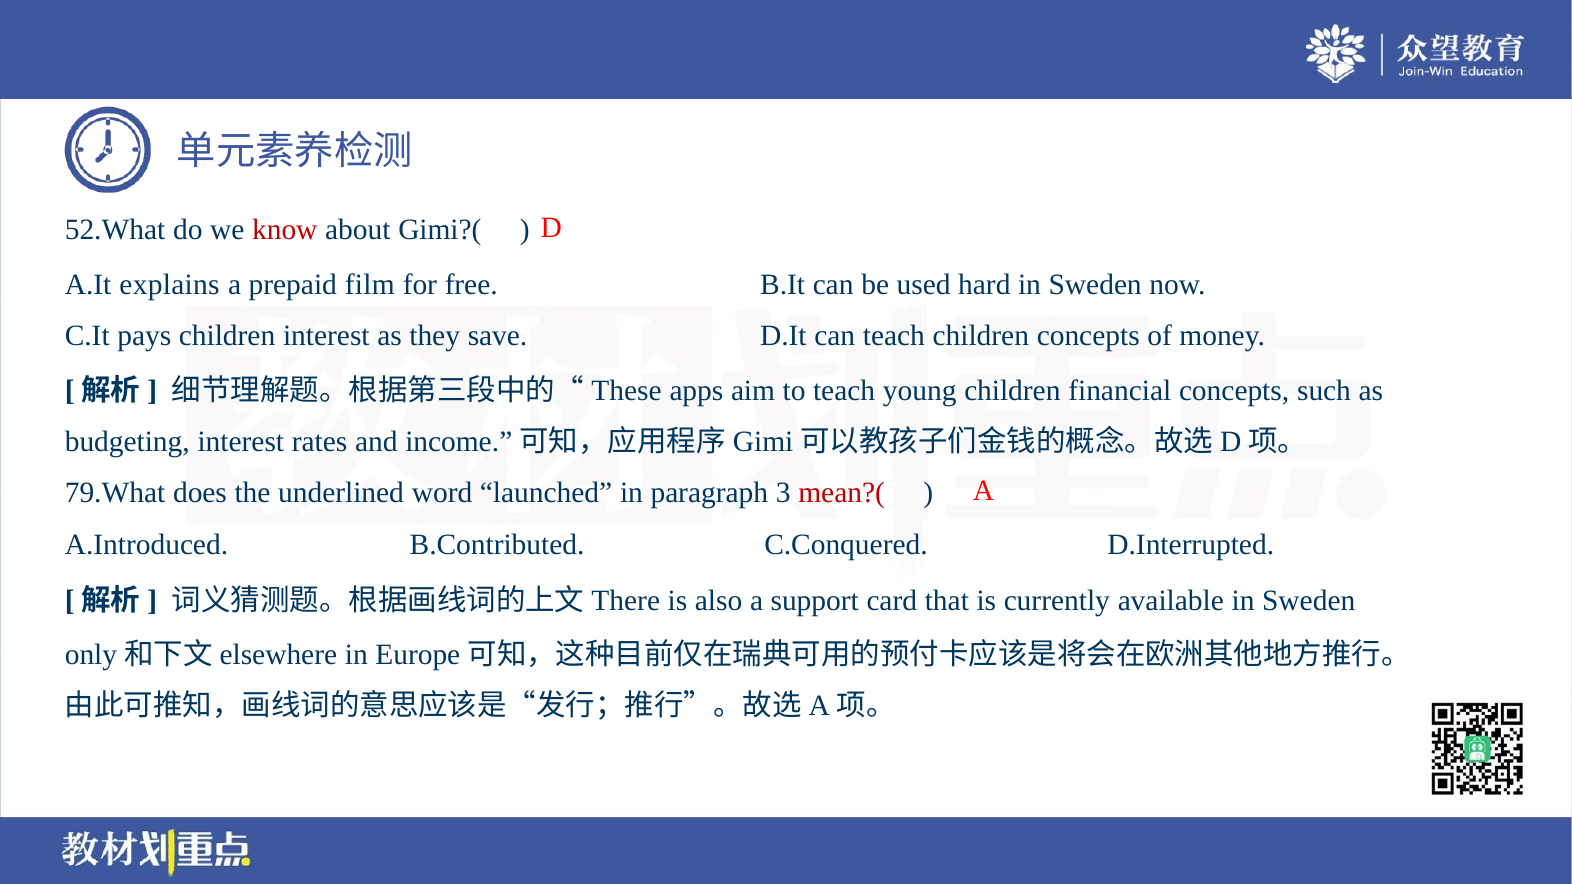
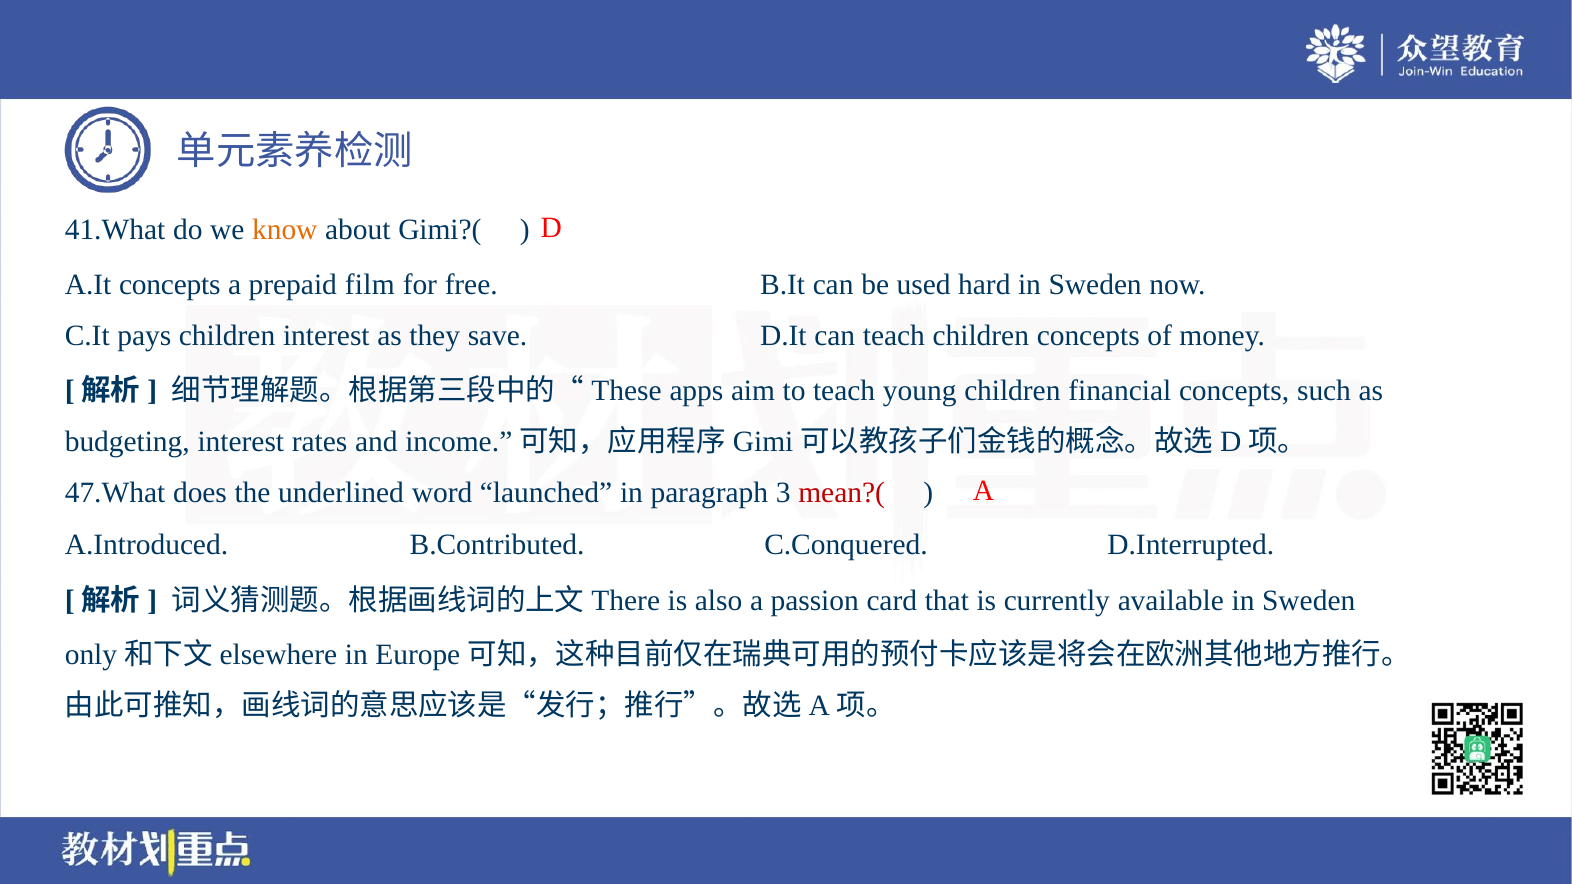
52.What: 52.What -> 41.What (115, 230)
know colour: red -> orange (285, 230)
A.It explains: explains -> concepts (170, 285)
79.What: 79.What -> 47.What (115, 493)
support: support -> passion (815, 601)
